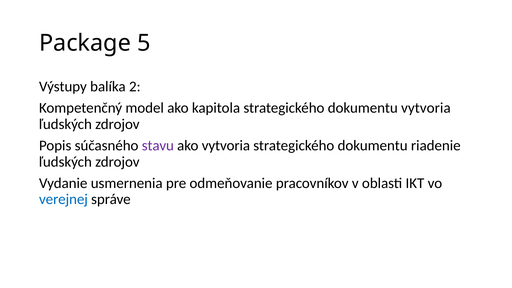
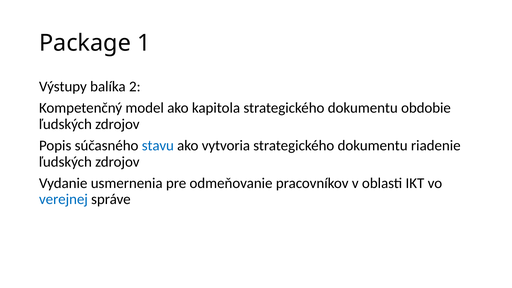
5: 5 -> 1 (144, 43)
dokumentu vytvoria: vytvoria -> obdobie (426, 108)
stavu colour: purple -> blue (158, 146)
